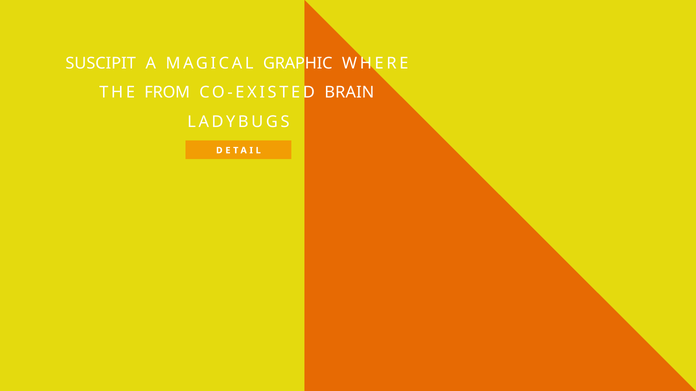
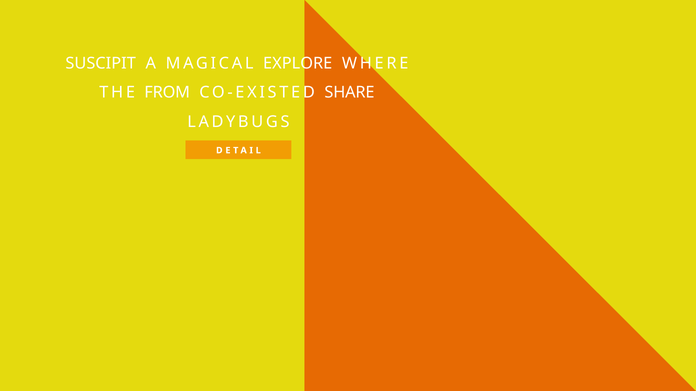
GRAPHIC: GRAPHIC -> EXPLORE (298, 63)
BRAIN: BRAIN -> SHARE (350, 93)
